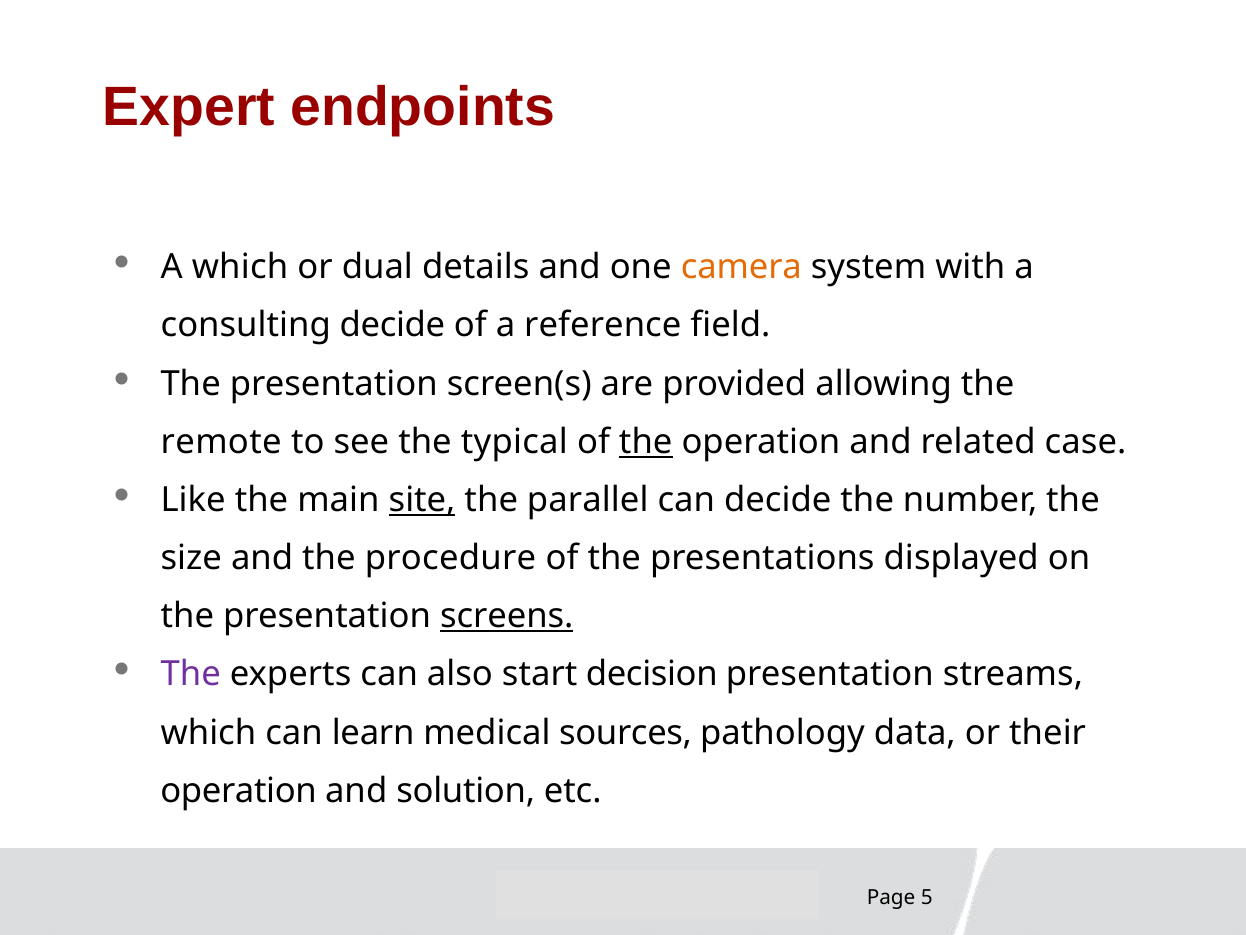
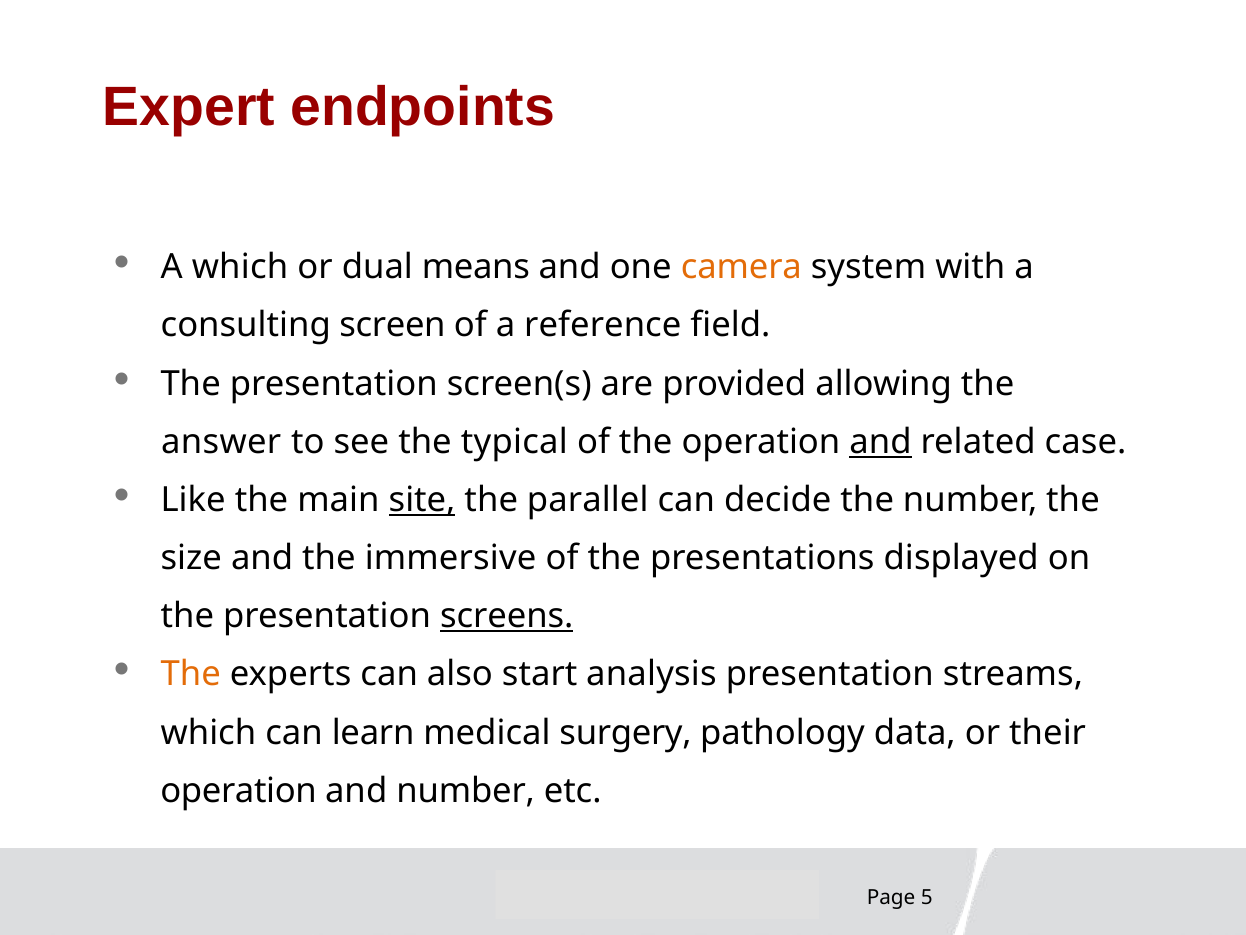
details: details -> means (476, 267)
consulting decide: decide -> screen (392, 325)
remote: remote -> answer (221, 442)
the underline: present -> none (646, 442)
and underline: none -> present (881, 442)
procedure: procedure -> immersive (451, 558)
The colour: purple -> orange (191, 674)
decision: decision -> analysis (651, 674)
sources: sources -> surgery (626, 732)
and solution: solution -> number (466, 790)
